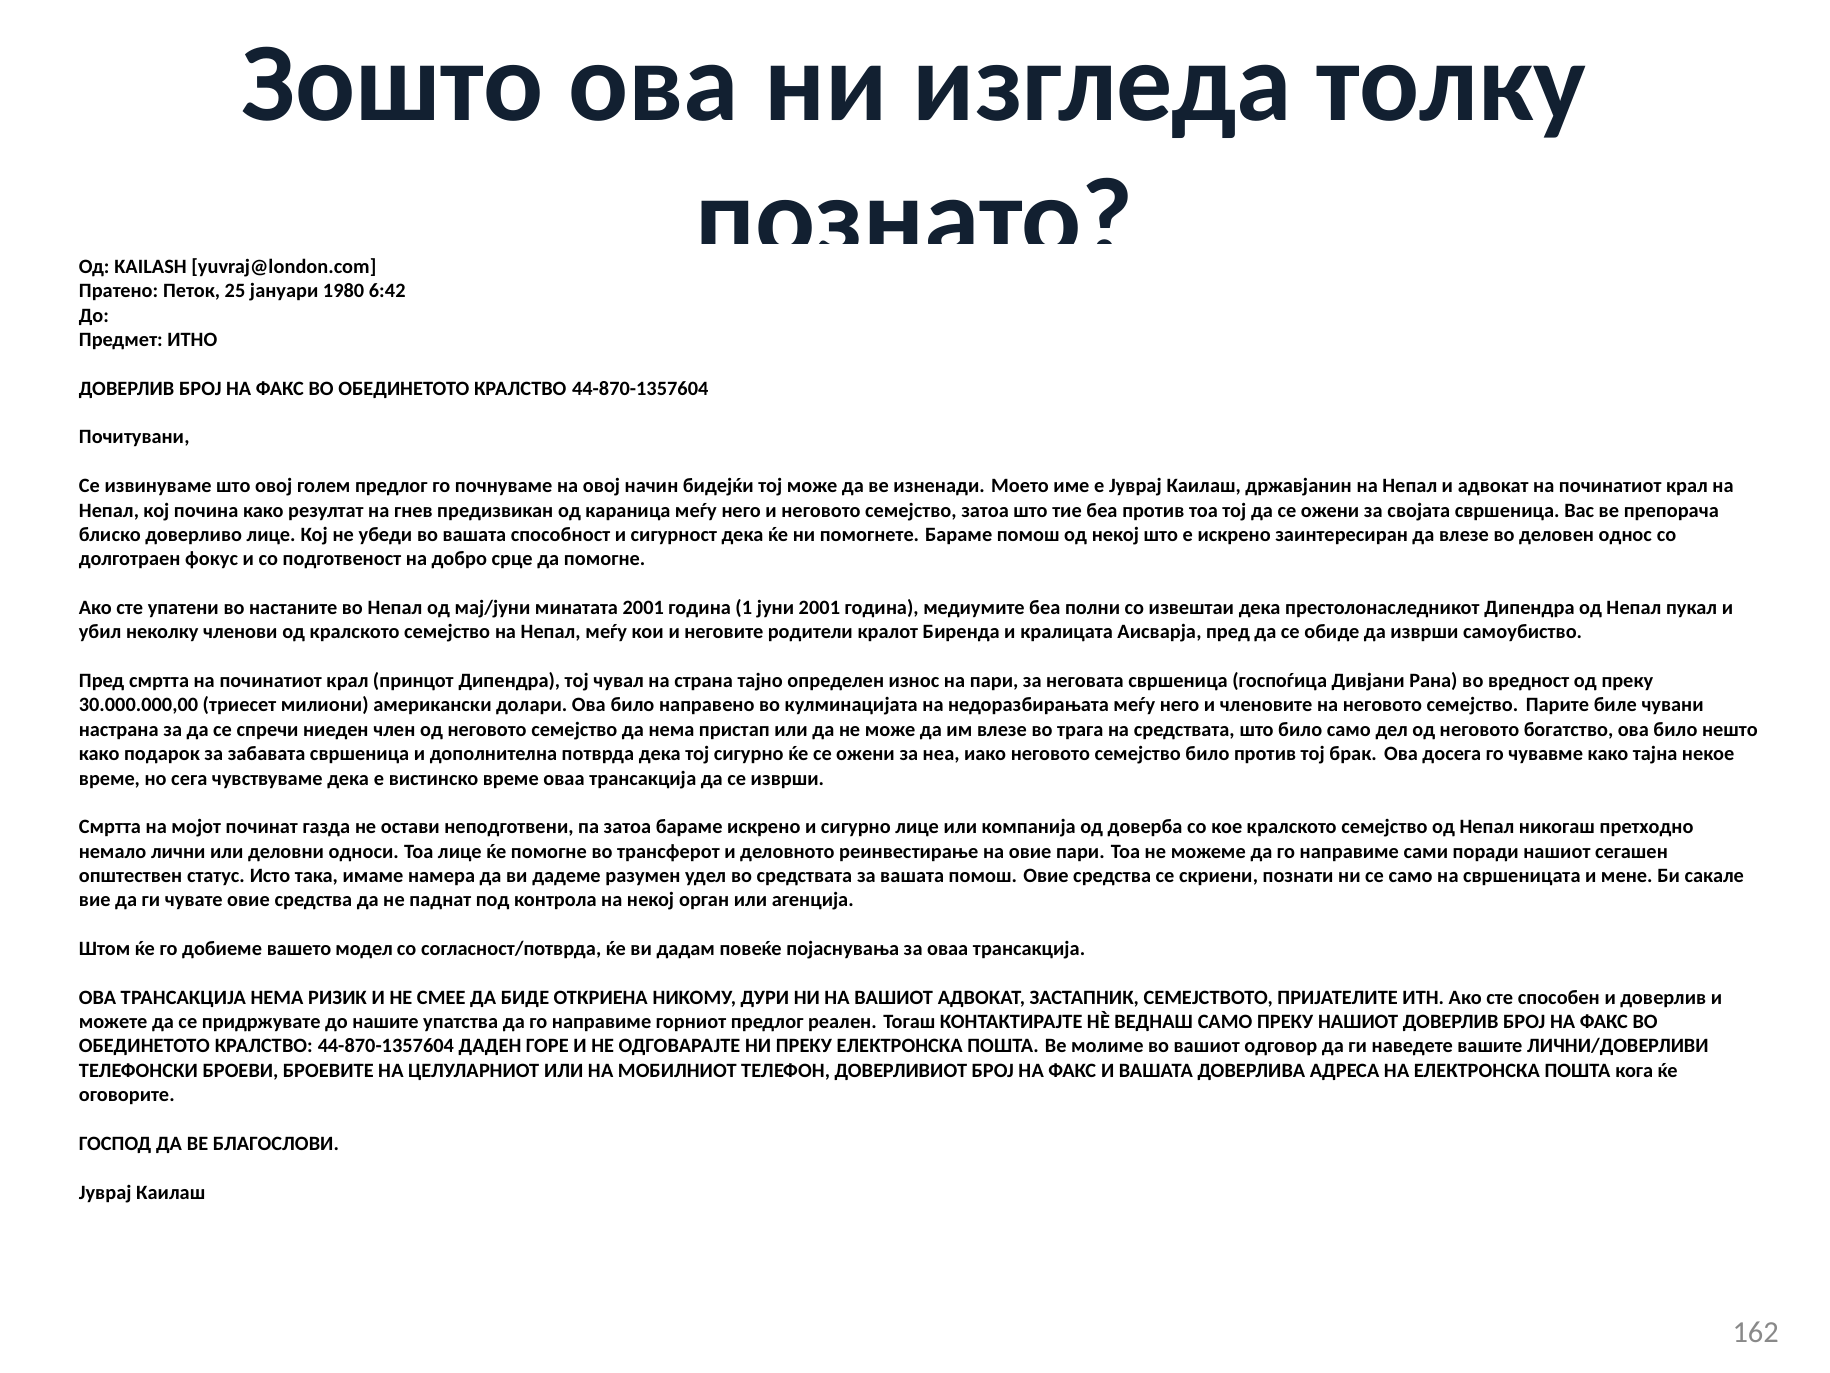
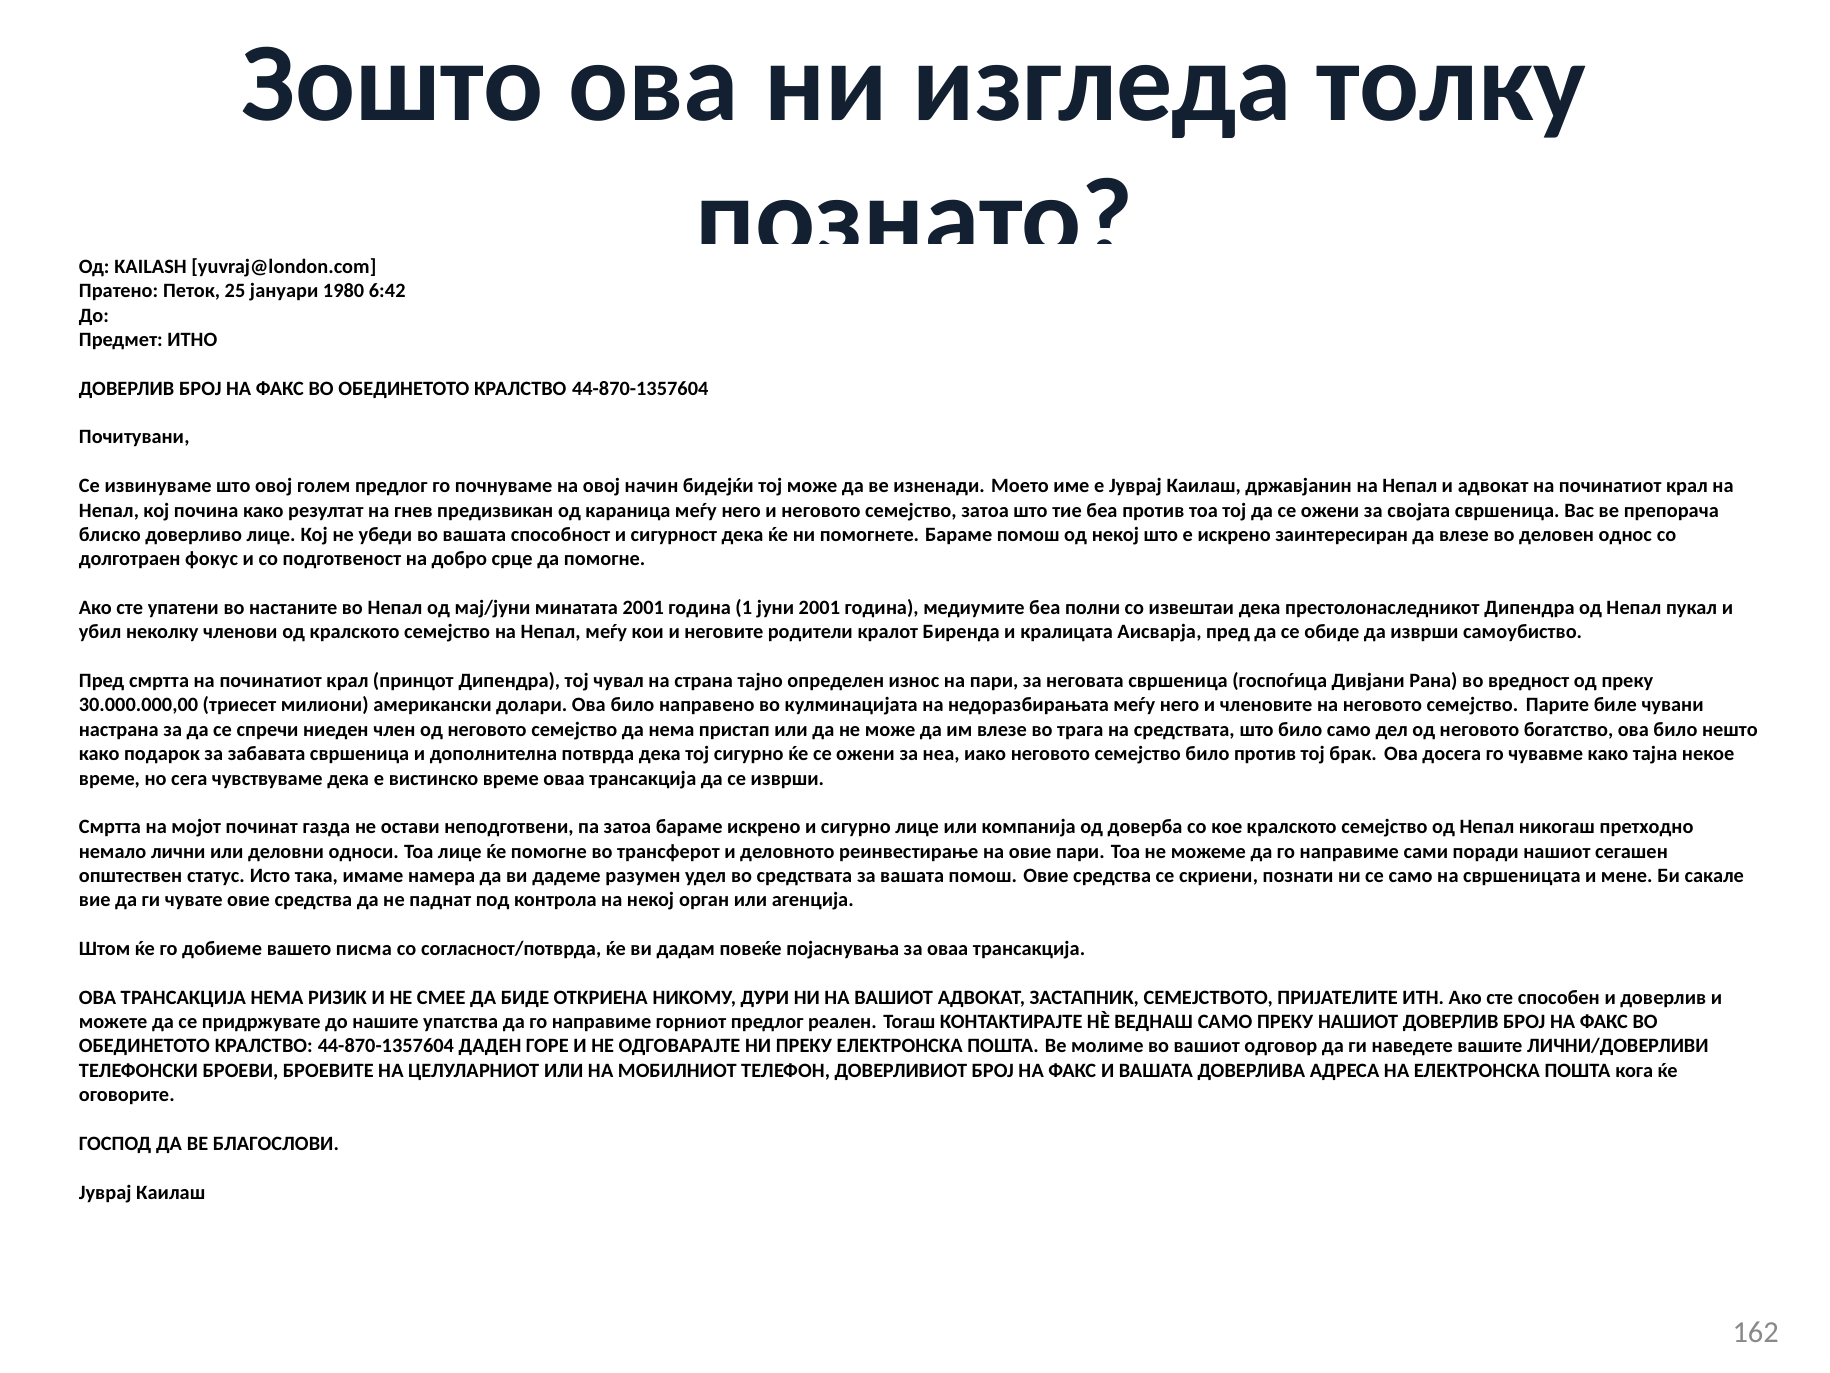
модел: модел -> писма (364, 948)
